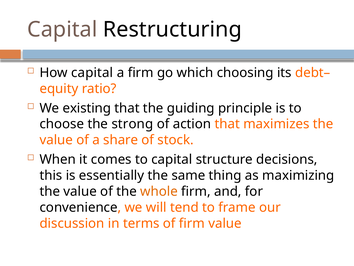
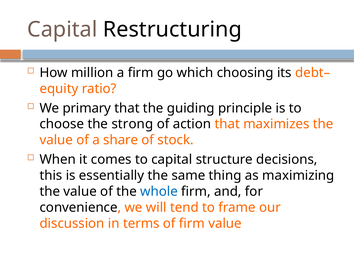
How capital: capital -> million (92, 73)
existing: existing -> primary (87, 108)
whole colour: orange -> blue (159, 191)
